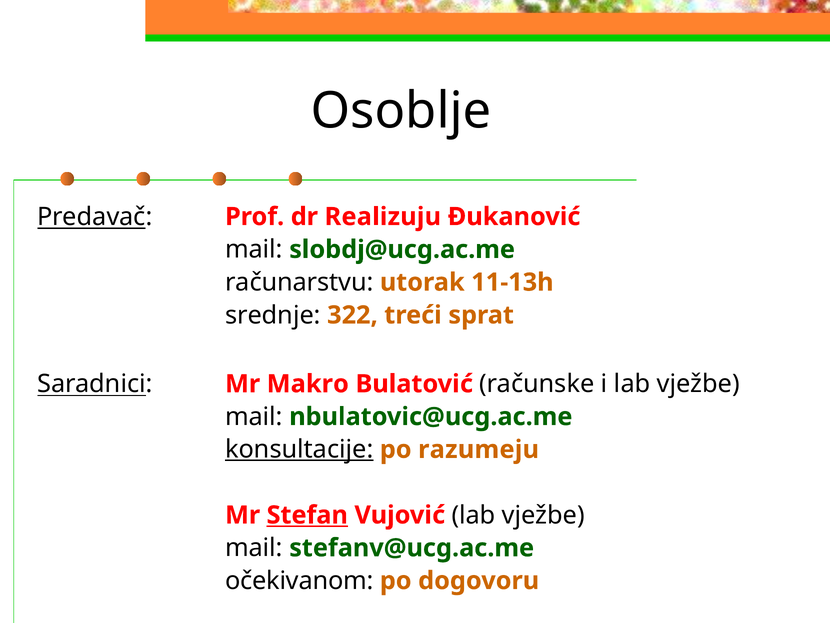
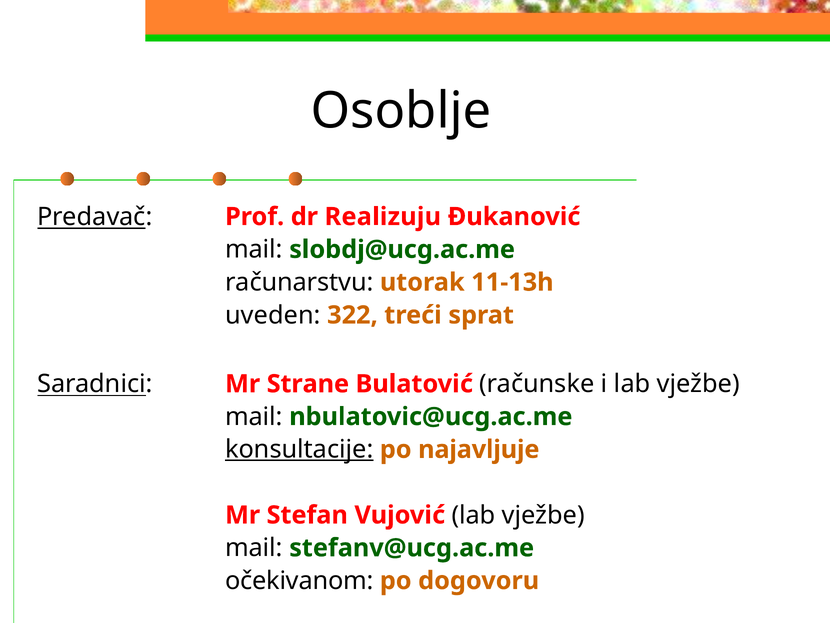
srednje: srednje -> uveden (273, 315)
Makro: Makro -> Strane (308, 384)
razumeju: razumeju -> najavljuje (479, 449)
Stefan underline: present -> none (307, 515)
